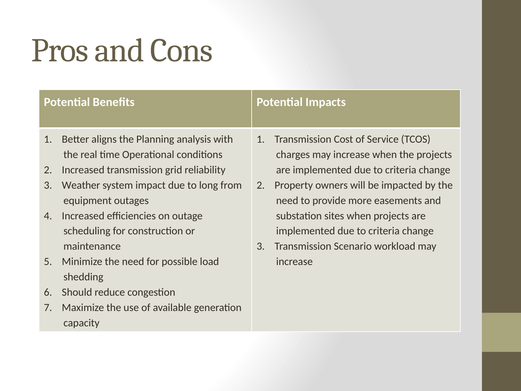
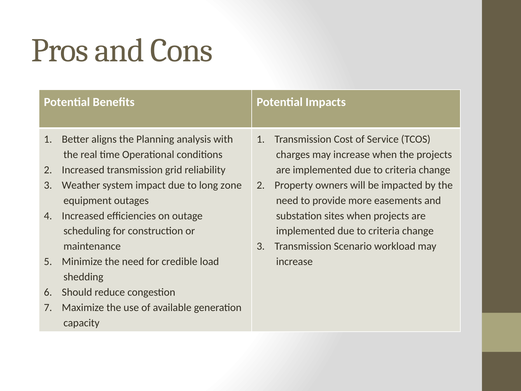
from: from -> zone (231, 185)
possible: possible -> credible (180, 261)
